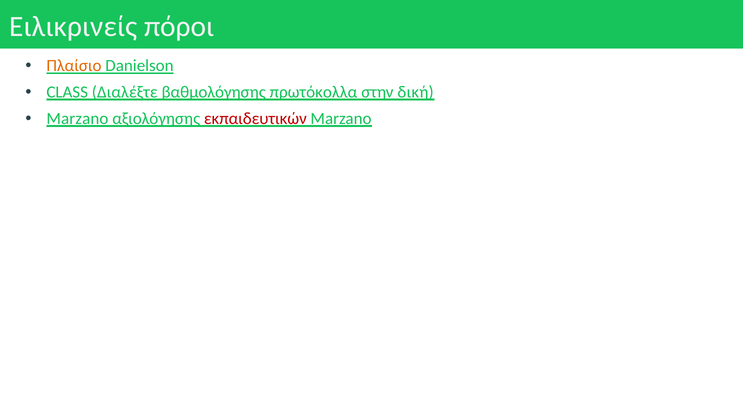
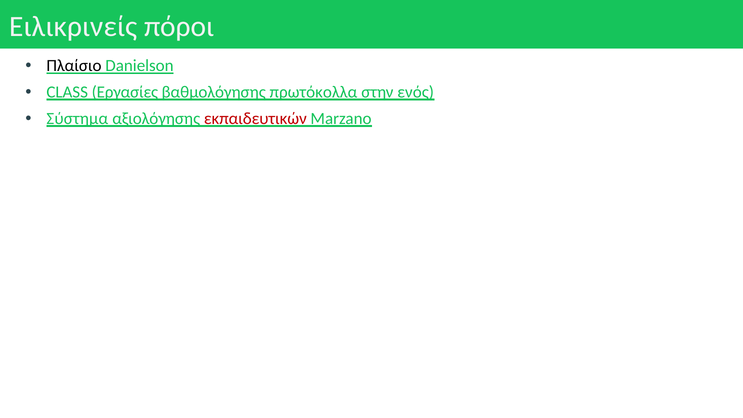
Πλαίσιο colour: orange -> black (74, 66)
Διαλέξτε: Διαλέξτε -> Εργασίες (125, 92)
δική: δική -> ενός (416, 92)
Marzano: Marzano -> Σύστημα (77, 119)
